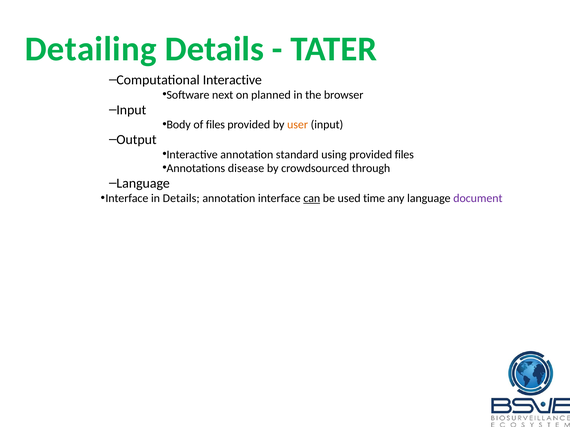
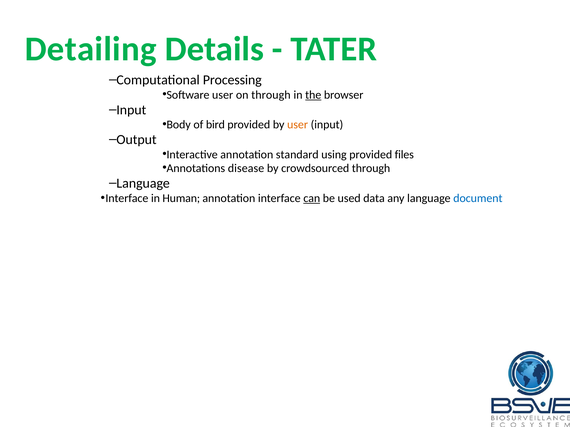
Computational Interactive: Interactive -> Processing (232, 80)
Software next: next -> user (223, 95)
on planned: planned -> through (271, 95)
the underline: none -> present (313, 95)
of files: files -> bird (215, 125)
in Details: Details -> Human (181, 199)
time: time -> data (374, 199)
document colour: purple -> blue (478, 199)
